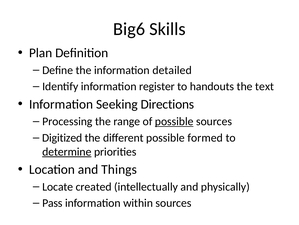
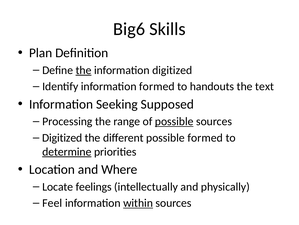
the underline: none -> present (84, 70)
information detailed: detailed -> digitized (172, 70)
information register: register -> formed (157, 86)
Directions: Directions -> Supposed (167, 104)
Things: Things -> Where (119, 169)
created: created -> feelings (94, 186)
Pass: Pass -> Feel (52, 202)
within underline: none -> present (138, 202)
